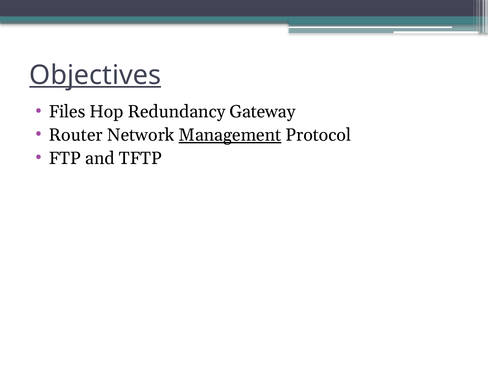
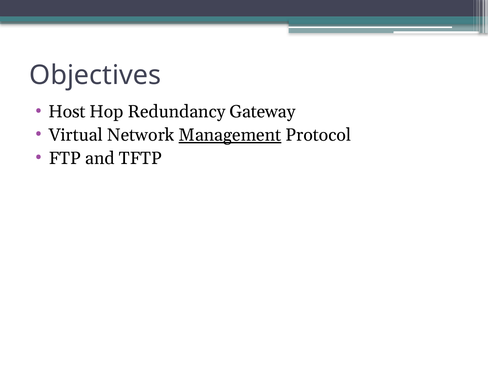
Objectives underline: present -> none (95, 75)
Files: Files -> Host (67, 112)
Router: Router -> Virtual (76, 135)
